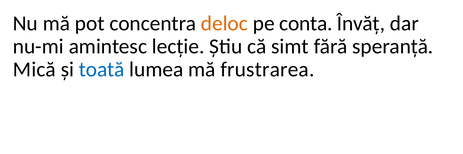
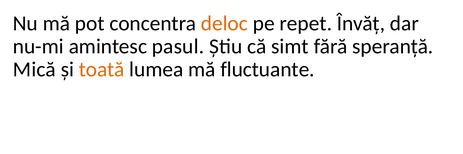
conta: conta -> repet (306, 23)
lecție: lecție -> pasul (178, 47)
toată colour: blue -> orange (102, 70)
frustrarea: frustrarea -> fluctuante (268, 70)
